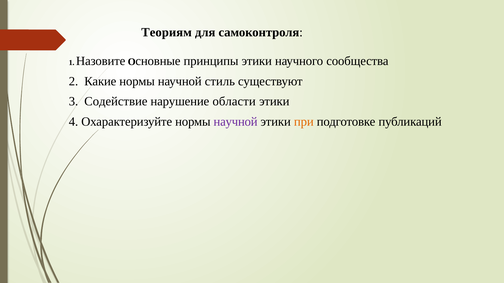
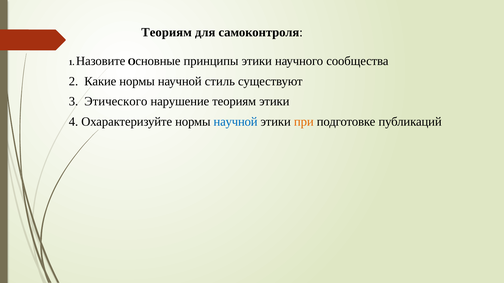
Содействие: Содействие -> Этического (116, 102)
нарушение области: области -> теориям (234, 102)
научной colour: purple -> blue (236, 122)
